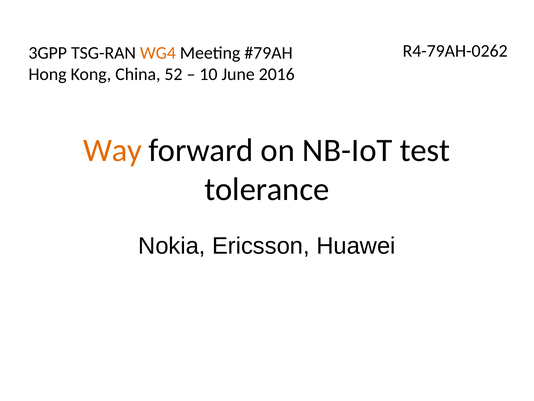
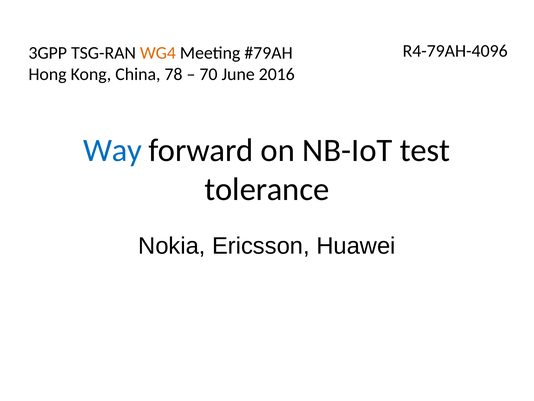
R4-79AH-0262: R4-79AH-0262 -> R4-79AH-4096 (455, 51)
52: 52 -> 78 (173, 74)
10: 10 -> 70 (208, 74)
Way colour: orange -> blue (113, 150)
